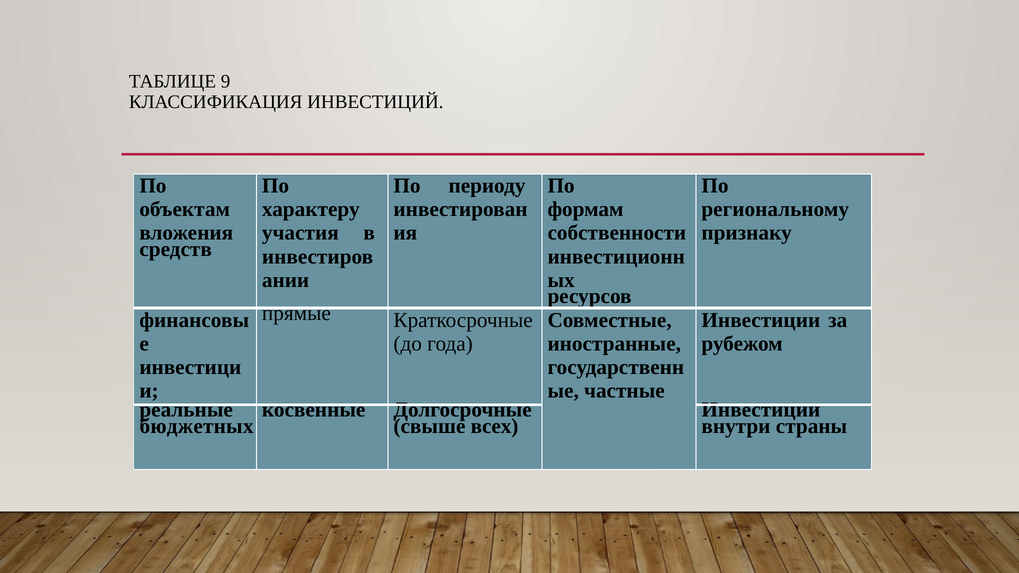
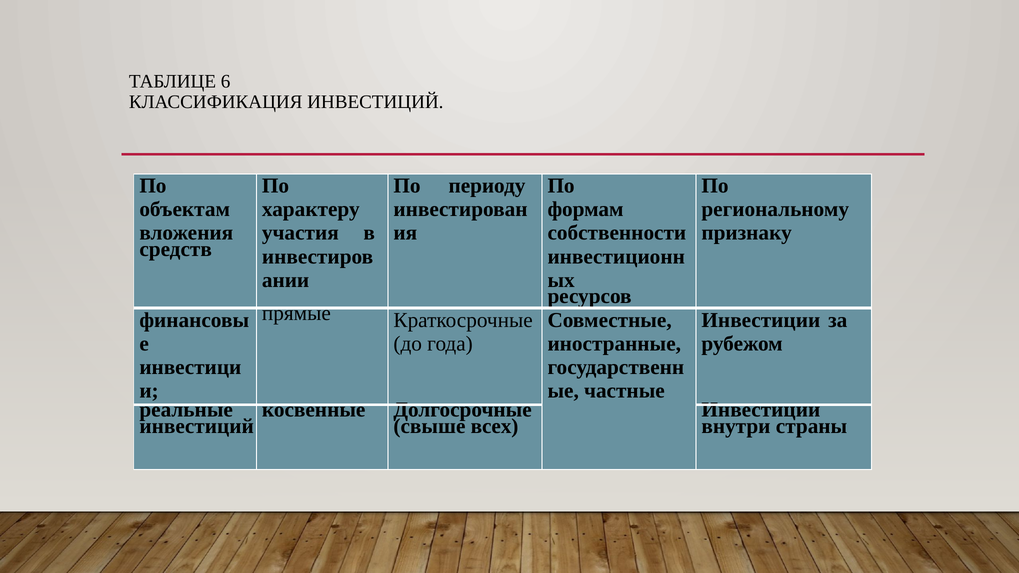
9: 9 -> 6 (226, 81)
бюджетных: бюджетных -> инвестиций (197, 426)
